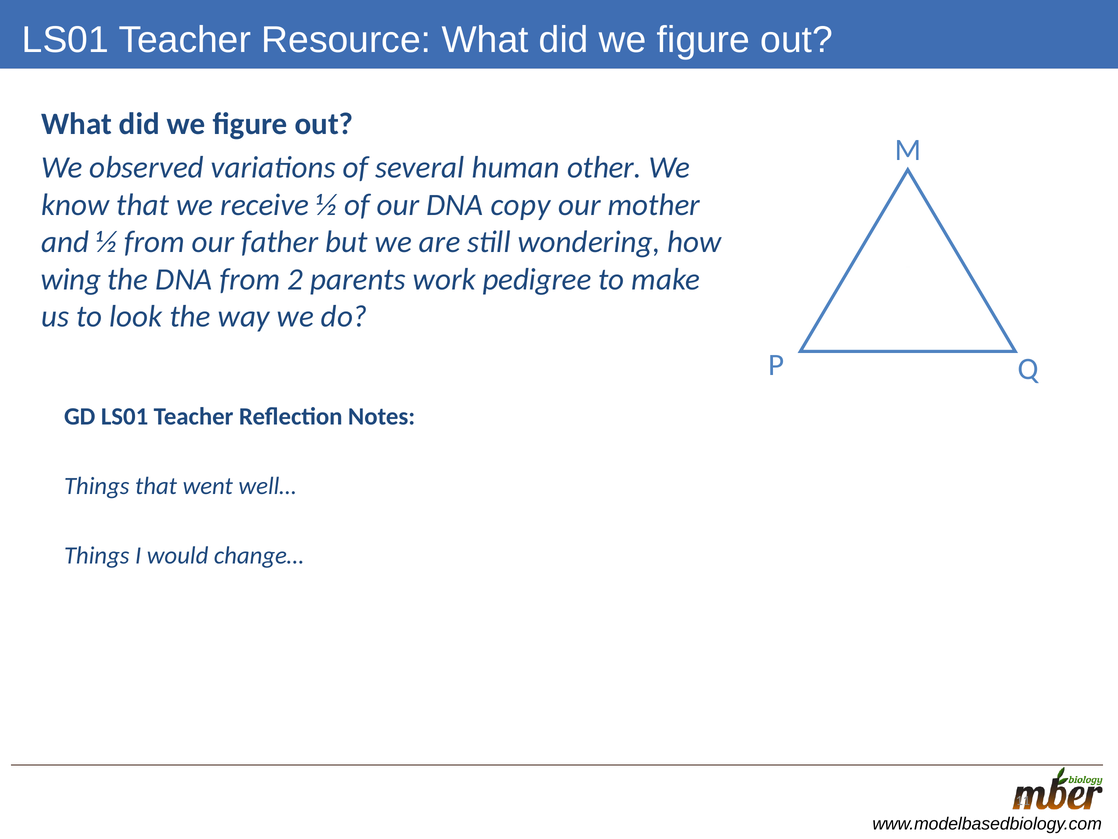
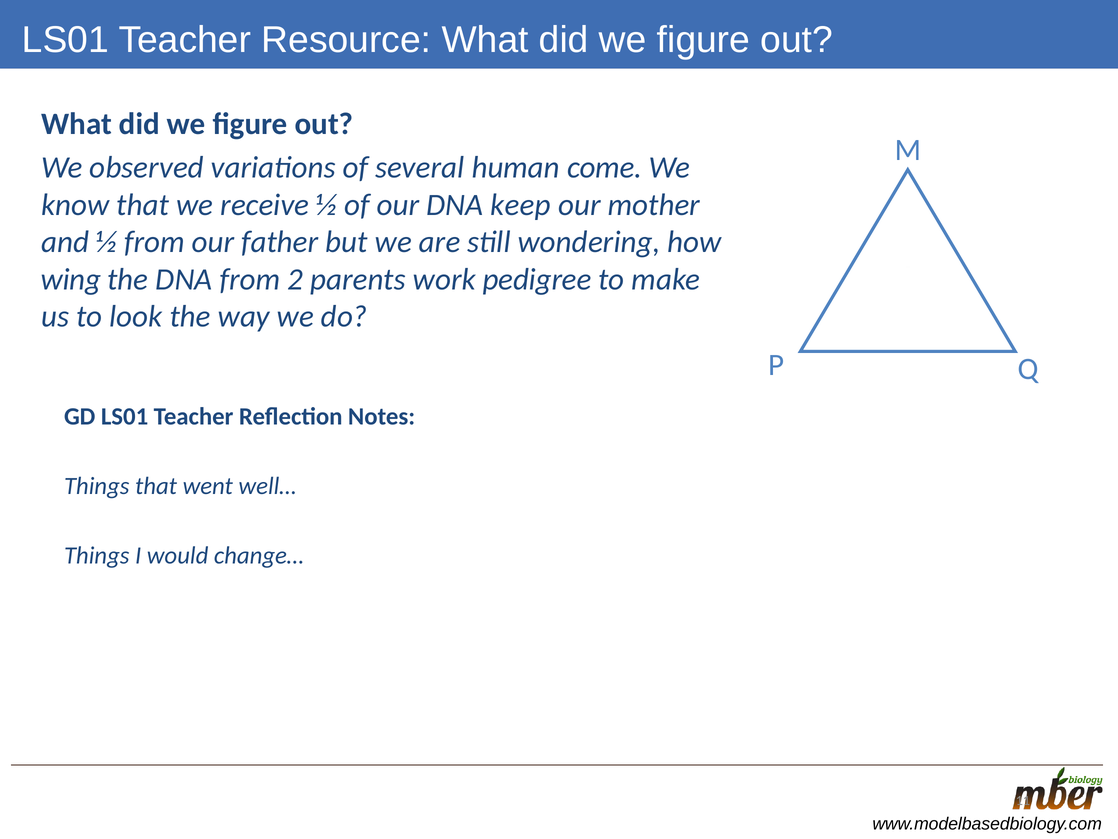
other: other -> come (604, 167)
copy: copy -> keep (521, 205)
